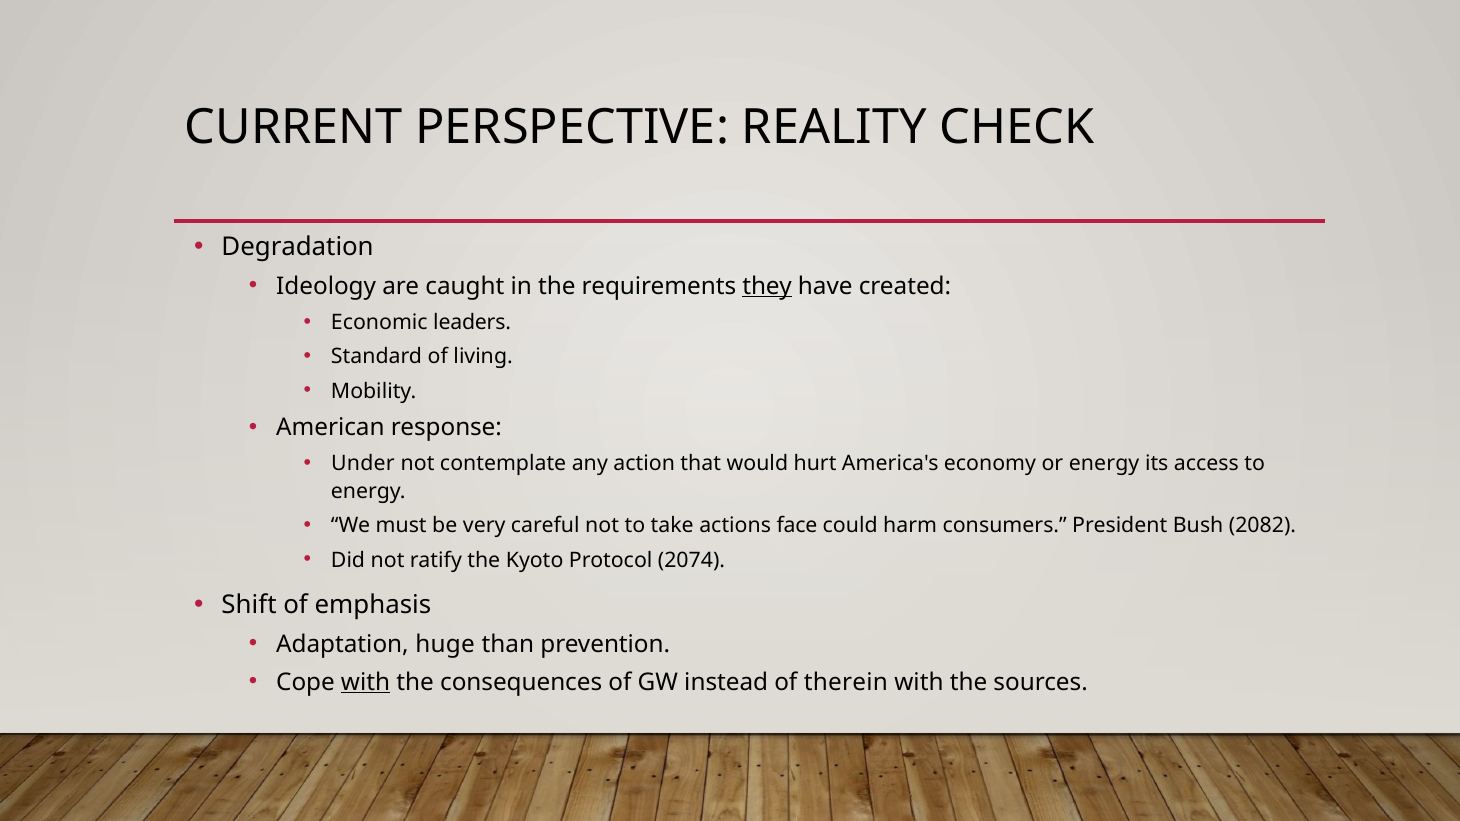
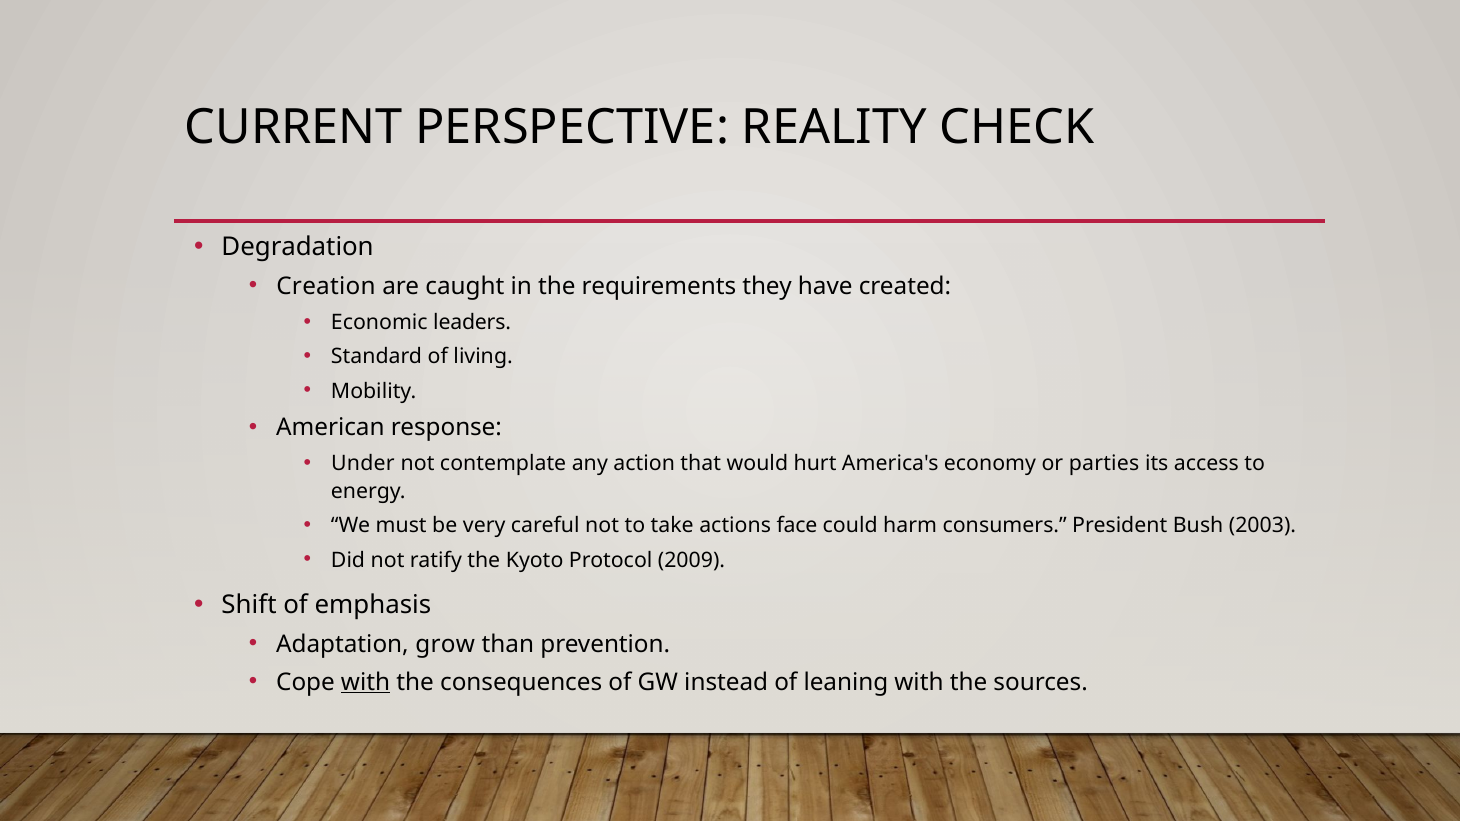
Ideology: Ideology -> Creation (326, 286)
they underline: present -> none (767, 286)
or energy: energy -> parties (1104, 464)
2082: 2082 -> 2003 (1263, 526)
2074: 2074 -> 2009 (692, 560)
huge: huge -> grow (445, 644)
therein: therein -> leaning (846, 683)
